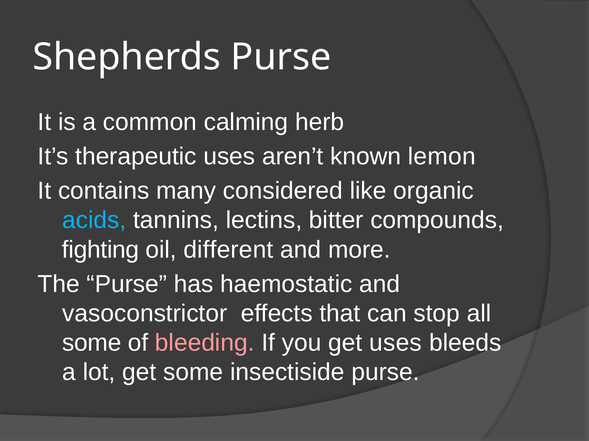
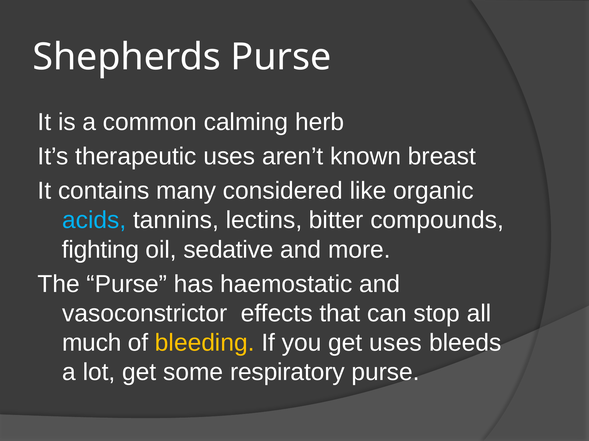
lemon: lemon -> breast (442, 157)
different: different -> sedative (229, 250)
some: some -> much (92, 343)
bleeding colour: pink -> yellow (205, 343)
insectiside: insectiside -> respiratory (287, 373)
